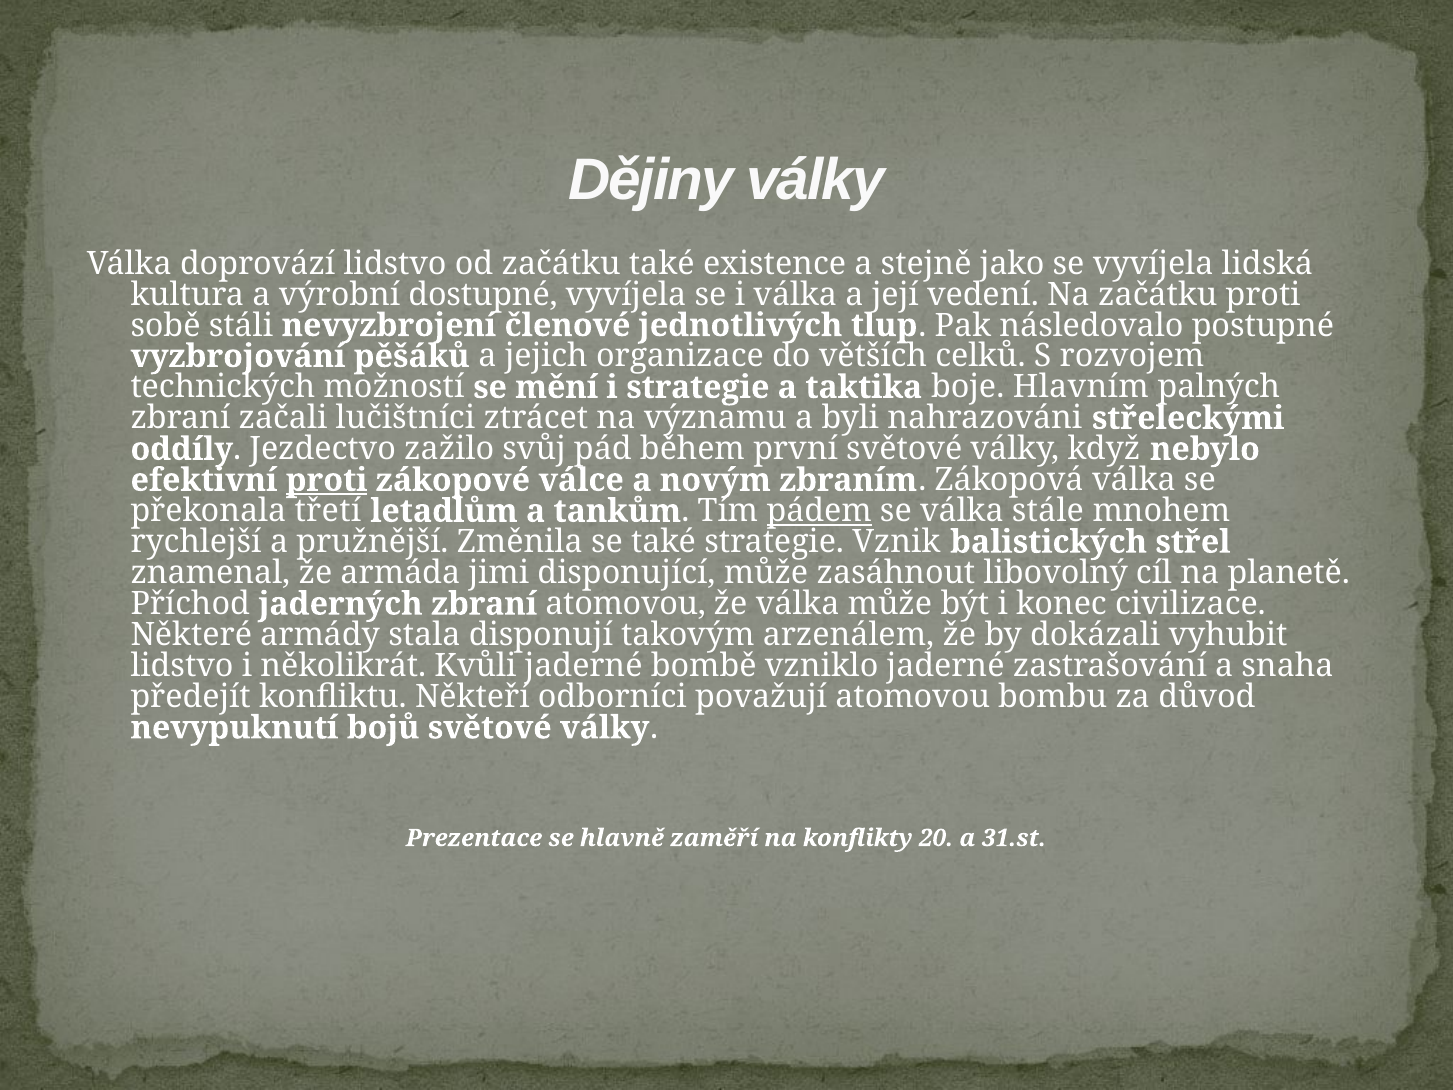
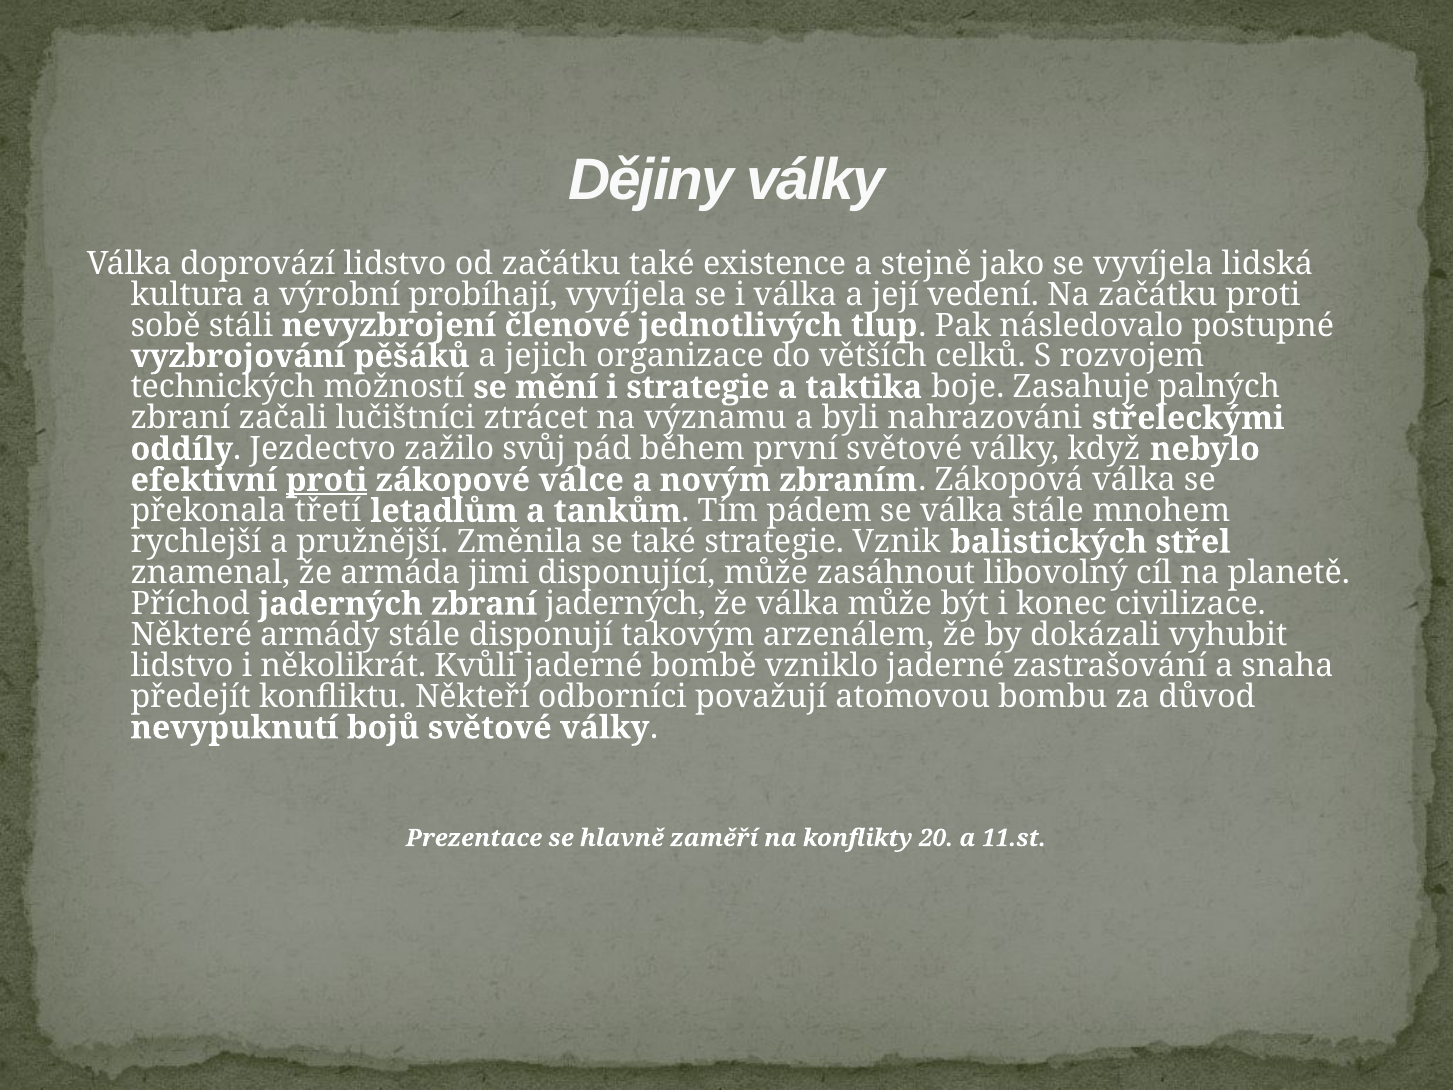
dostupné: dostupné -> probíhají (483, 294)
Hlavním: Hlavním -> Zasahuje (1081, 387)
pádem underline: present -> none (819, 511)
zbraní atomovou: atomovou -> jaderných (626, 604)
armády stala: stala -> stále (424, 635)
31.st: 31.st -> 11.st (1014, 838)
